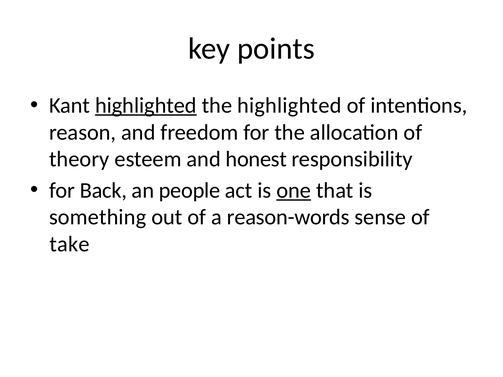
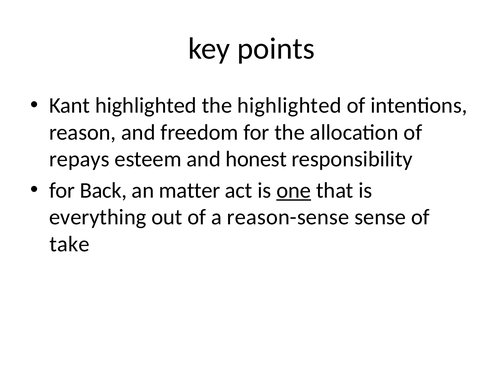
highlighted underline: present -> none (146, 106)
theory: theory -> repays (79, 159)
people: people -> matter (190, 191)
something: something -> everything (98, 217)
reason-words: reason-words -> reason-sense (288, 217)
